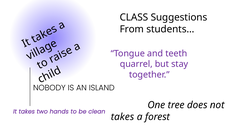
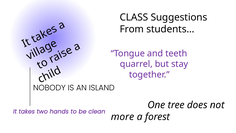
takes: takes -> more (123, 117)
